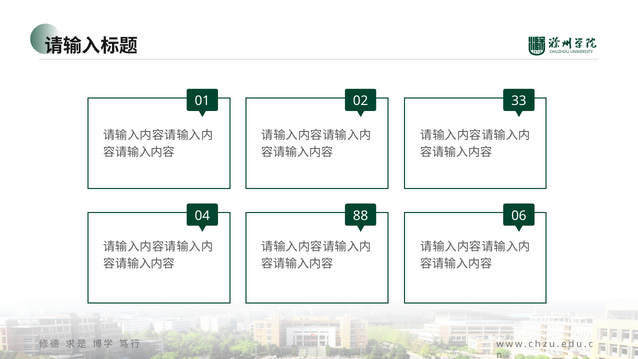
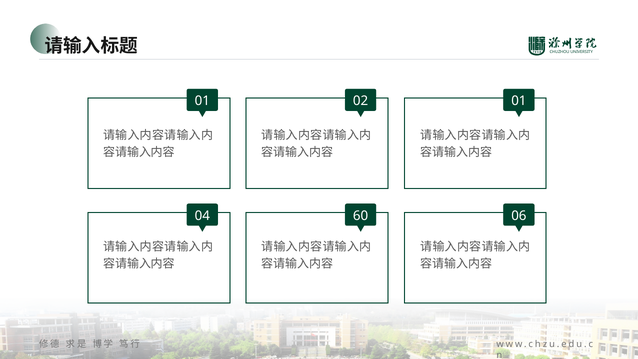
02 33: 33 -> 01 (519, 101)
88: 88 -> 60 (361, 216)
